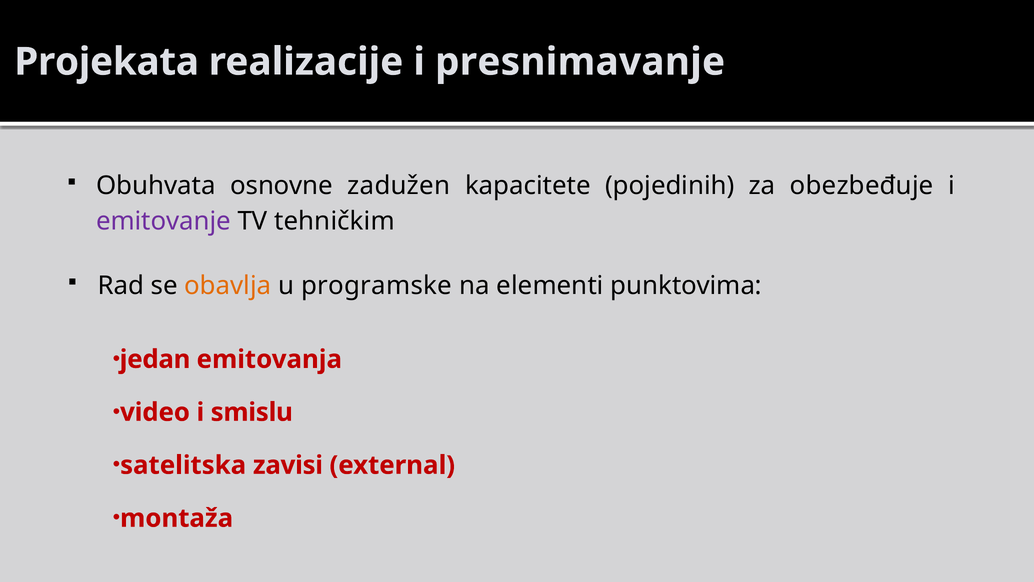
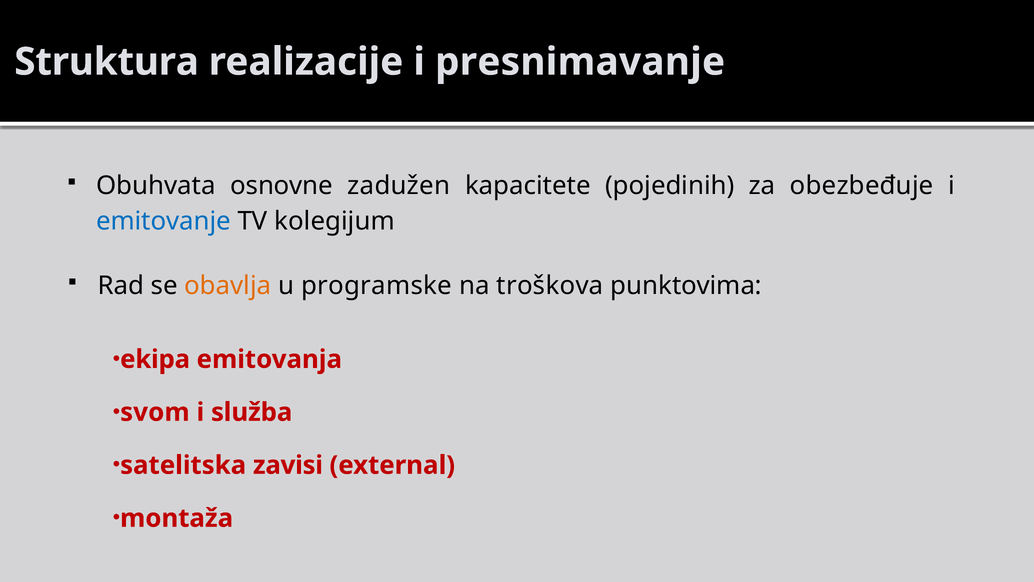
Projekata: Projekata -> Struktura (107, 62)
emitovanje colour: purple -> blue (164, 221)
tehničkim: tehničkim -> kolegijum (335, 221)
elementi: elementi -> troškova (550, 286)
jedan: jedan -> ekipa (155, 359)
video: video -> svom (155, 412)
smislu: smislu -> služba (252, 412)
